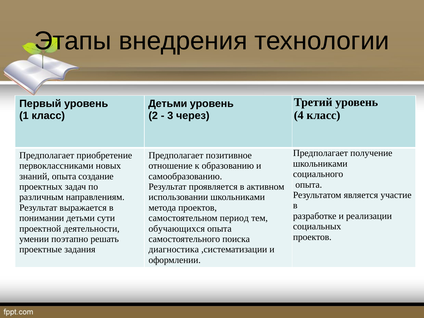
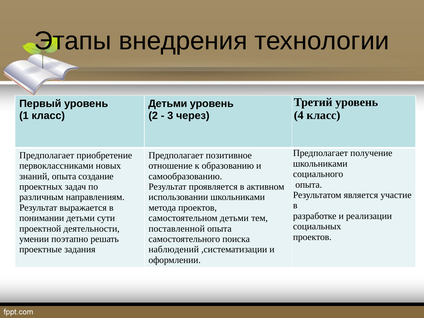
самостоятельном период: период -> детьми (234, 218)
обучающихся: обучающихся -> поставленной (177, 229)
диагностика: диагностика -> наблюдений (174, 250)
